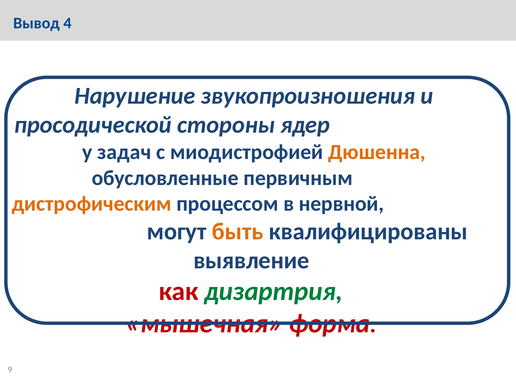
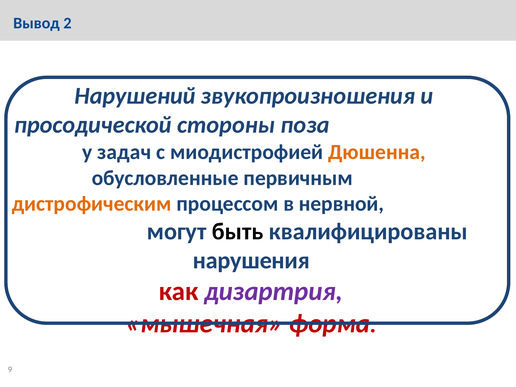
4: 4 -> 2 (67, 23)
Нарушение: Нарушение -> Нарушений (135, 96)
ядер: ядер -> поза (305, 125)
быть colour: orange -> black (238, 231)
выявление: выявление -> нарушения (251, 260)
дизартрия colour: green -> purple (274, 291)
